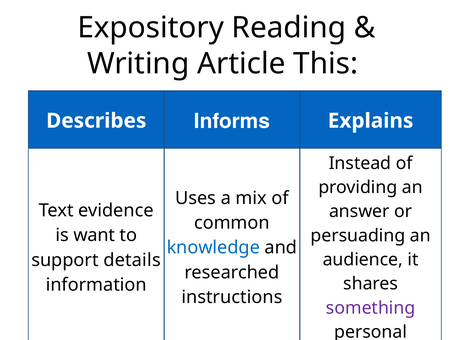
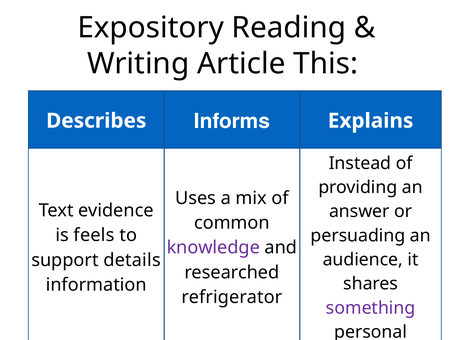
want: want -> feels (94, 235)
knowledge colour: blue -> purple (213, 247)
instructions: instructions -> refrigerator (232, 297)
